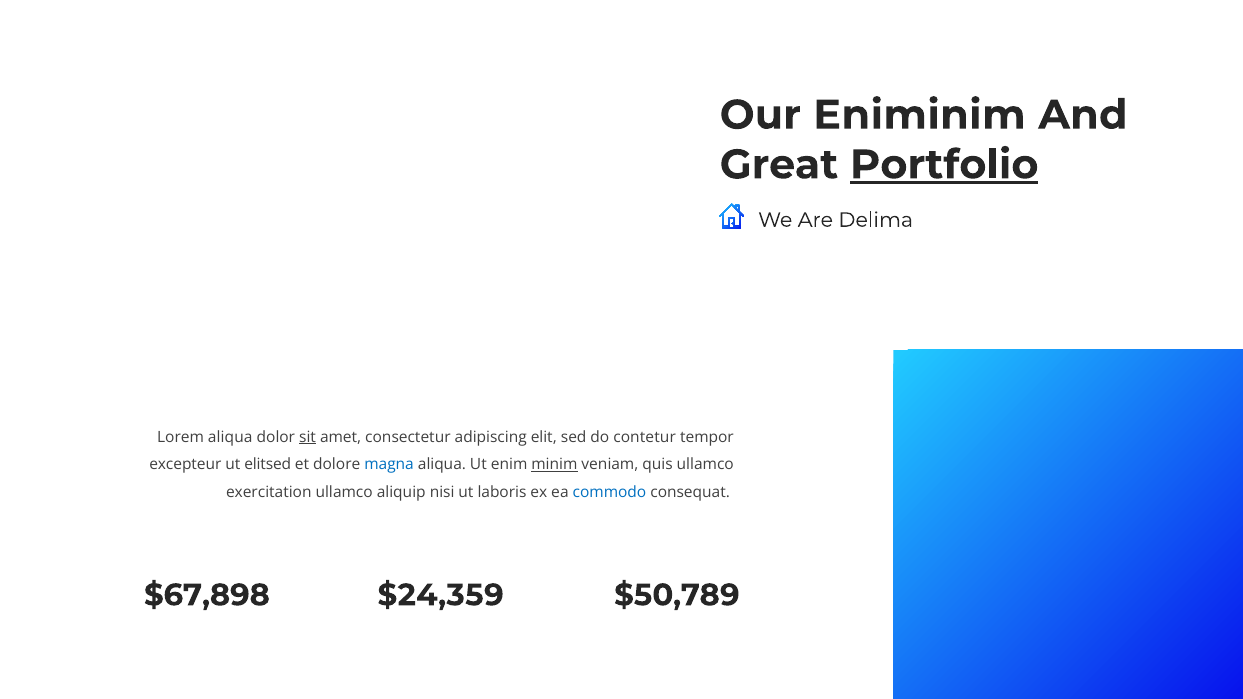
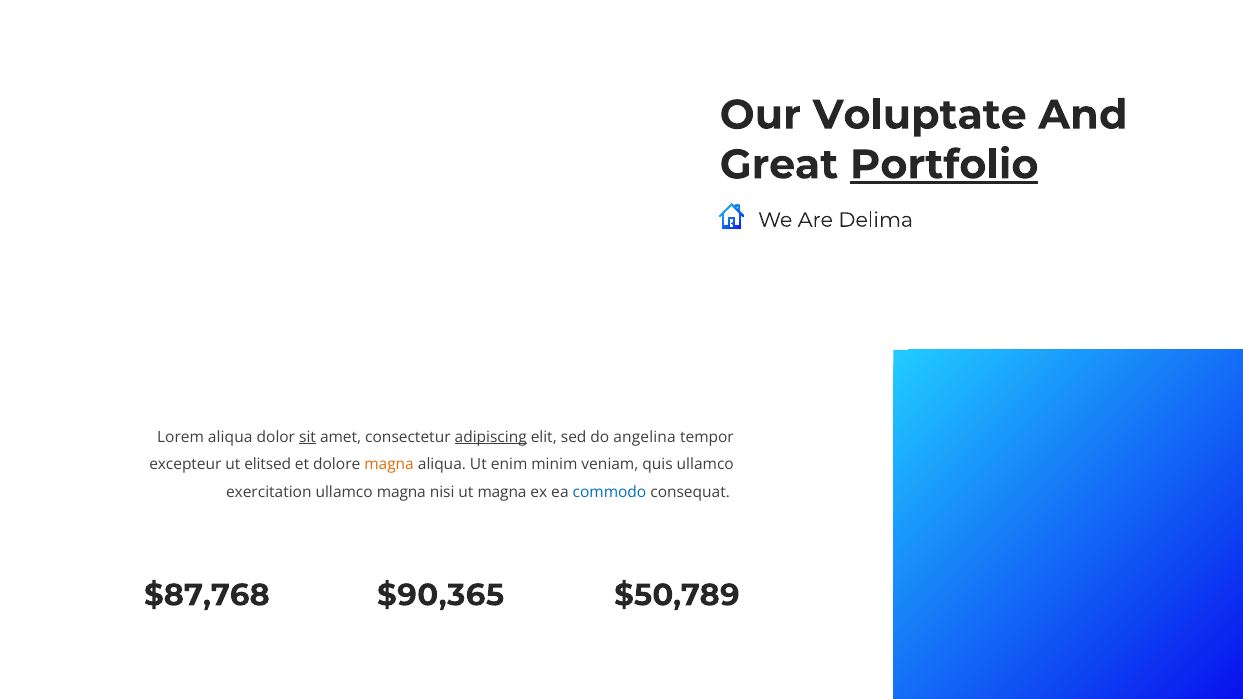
Eniminim: Eniminim -> Voluptate (920, 115)
adipiscing underline: none -> present (491, 437)
contetur: contetur -> angelina (645, 437)
magna colour: blue -> orange (389, 465)
minim underline: present -> none (554, 465)
ullamco aliquip: aliquip -> magna (401, 493)
ut laboris: laboris -> magna (502, 493)
$67,898: $67,898 -> $87,768 (207, 595)
$24,359: $24,359 -> $90,365 (441, 595)
